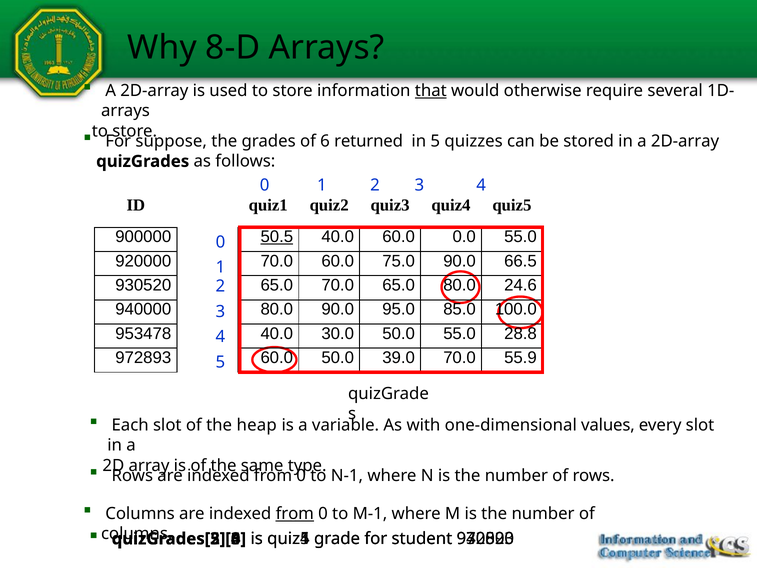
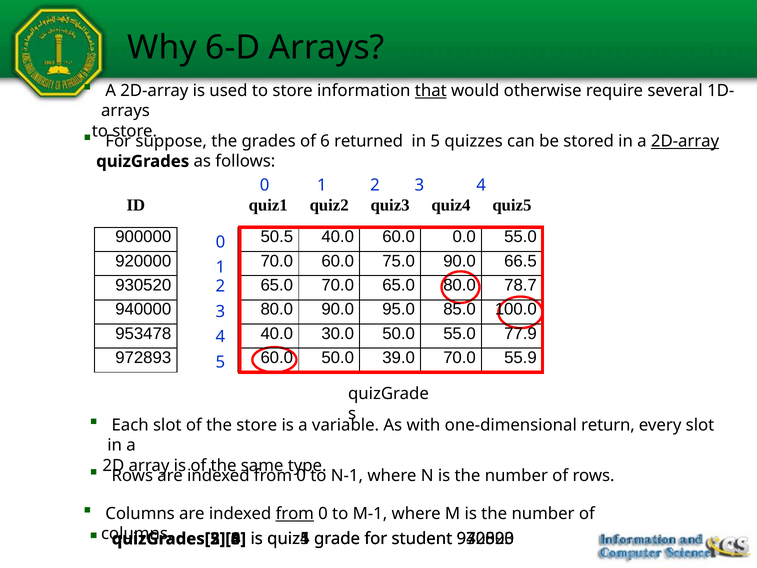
8-D: 8-D -> 6-D (233, 48)
2D-array underline: none -> present (685, 141)
50.5 underline: present -> none (277, 237)
24.6: 24.6 -> 78.7 (520, 285)
28.8: 28.8 -> 77.9 (520, 333)
the heap: heap -> store (257, 425)
values: values -> return (608, 425)
